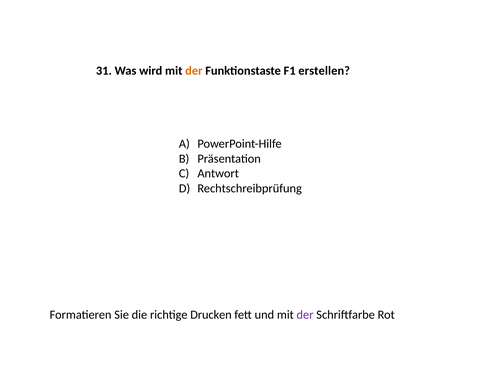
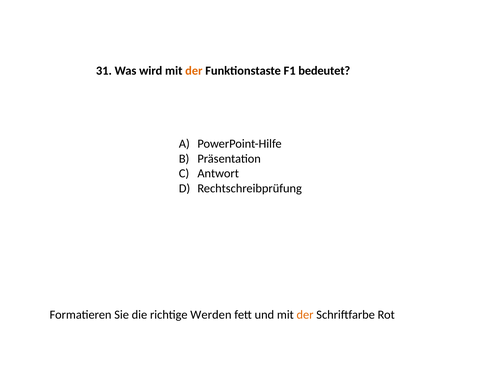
erstellen: erstellen -> bedeutet (324, 71)
Drucken: Drucken -> Werden (211, 315)
der colour: purple -> orange (305, 315)
